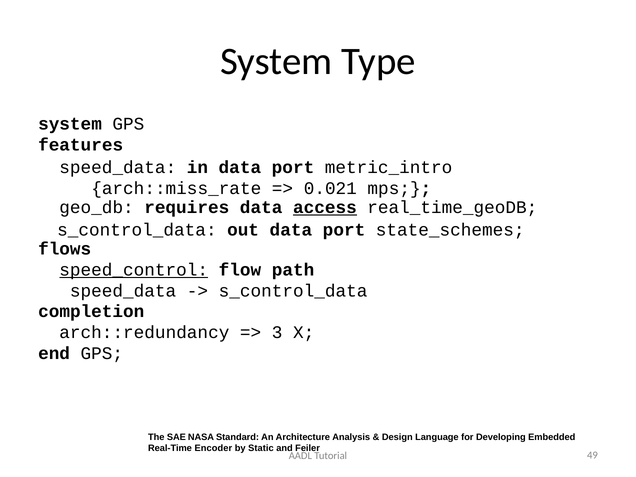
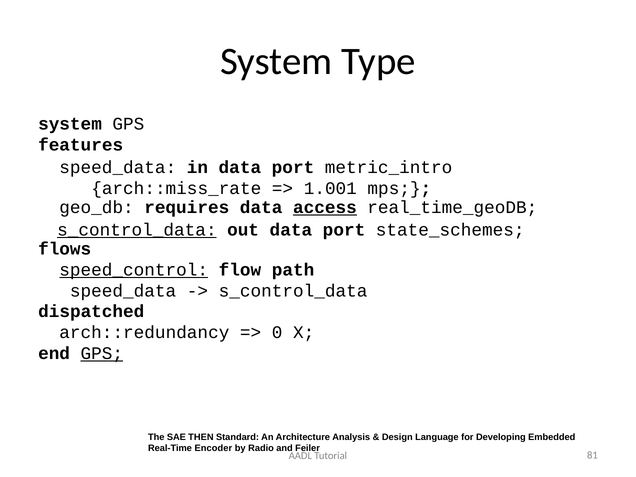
0.021: 0.021 -> 1.001 (330, 188)
s_control_data underline: none -> present (137, 230)
completion: completion -> dispatched (91, 312)
3: 3 -> 0 (277, 332)
GPS underline: none -> present (102, 353)
NASA: NASA -> THEN (201, 437)
Static: Static -> Radio (261, 448)
49: 49 -> 81 (592, 455)
